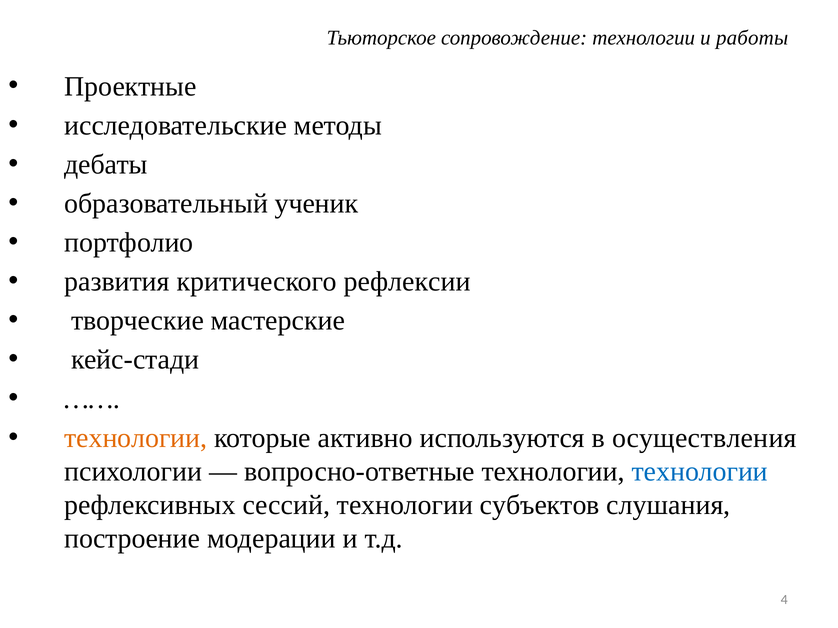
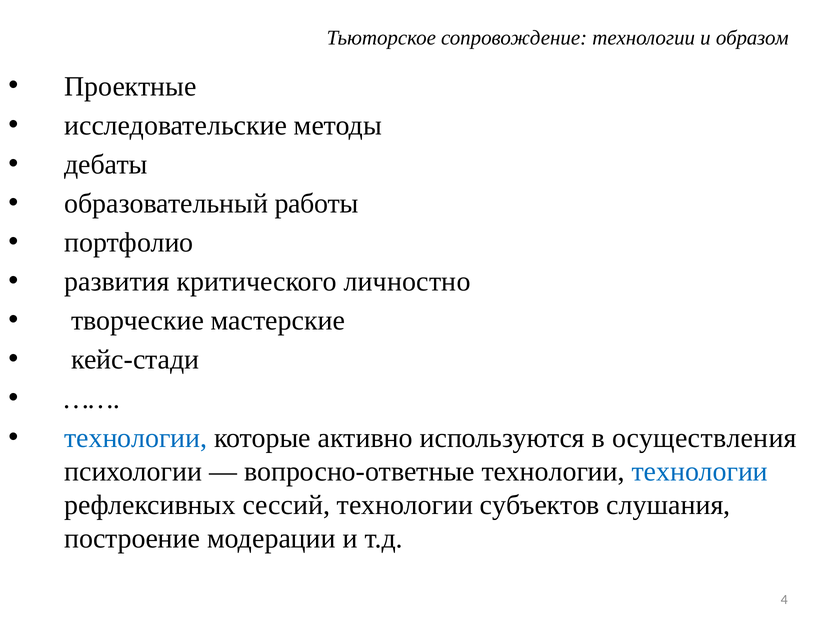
работы: работы -> образом (752, 38)
ученик: ученик -> работы (317, 204)
рефлексии: рефлексии -> личностно (407, 282)
технологии colour: orange -> blue (136, 438)
